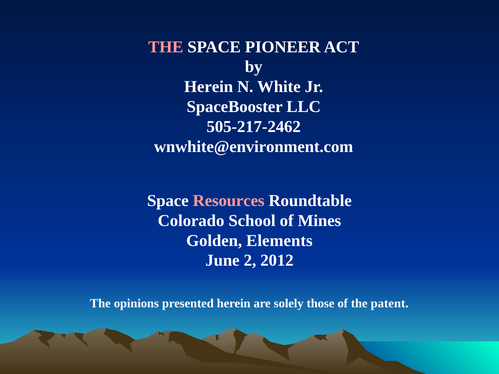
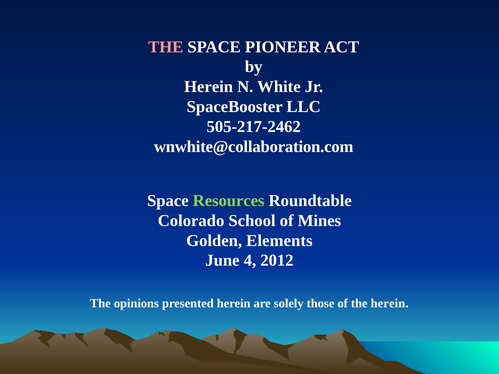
wnwhite@environment.com: wnwhite@environment.com -> wnwhite@collaboration.com (254, 147)
Resources colour: pink -> light green (229, 201)
2: 2 -> 4 (250, 261)
the patent: patent -> herein (390, 304)
